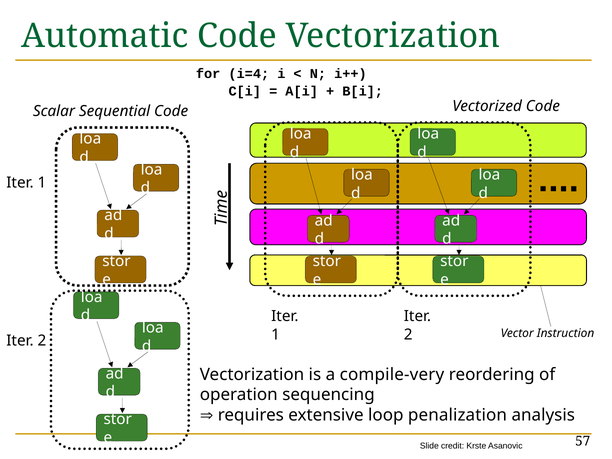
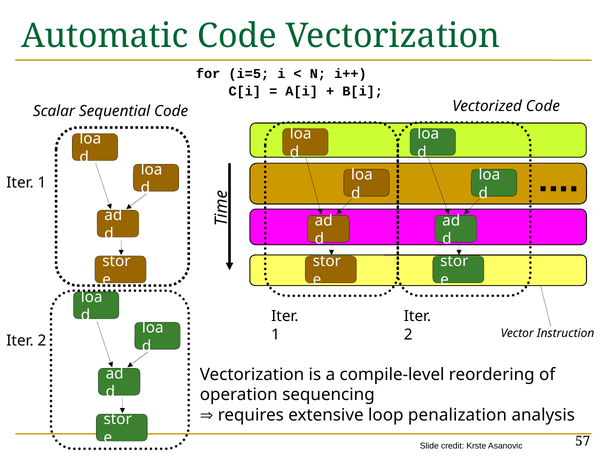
i=4: i=4 -> i=5 (249, 74)
compile-very: compile-very -> compile-level (392, 374)
